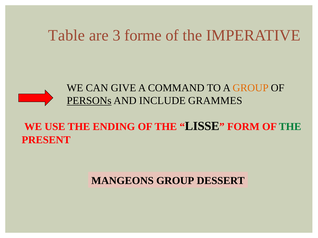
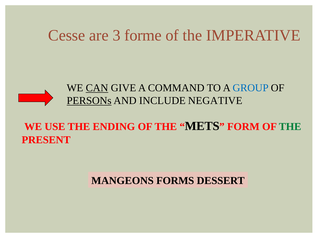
Table: Table -> Cesse (67, 36)
CAN underline: none -> present (97, 88)
GROUP colour: orange -> blue (251, 88)
GRAMMES: GRAMMES -> NEGATIVE (215, 101)
LISSE: LISSE -> METS (202, 126)
MANGEONS GROUP: GROUP -> FORMS (175, 181)
